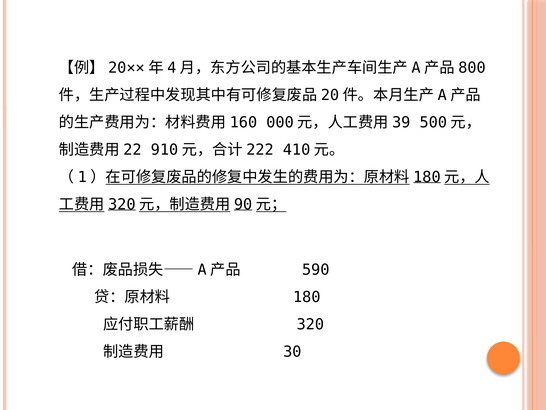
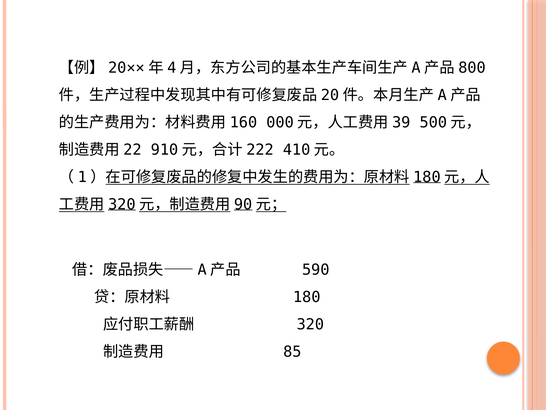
30: 30 -> 85 (292, 352)
